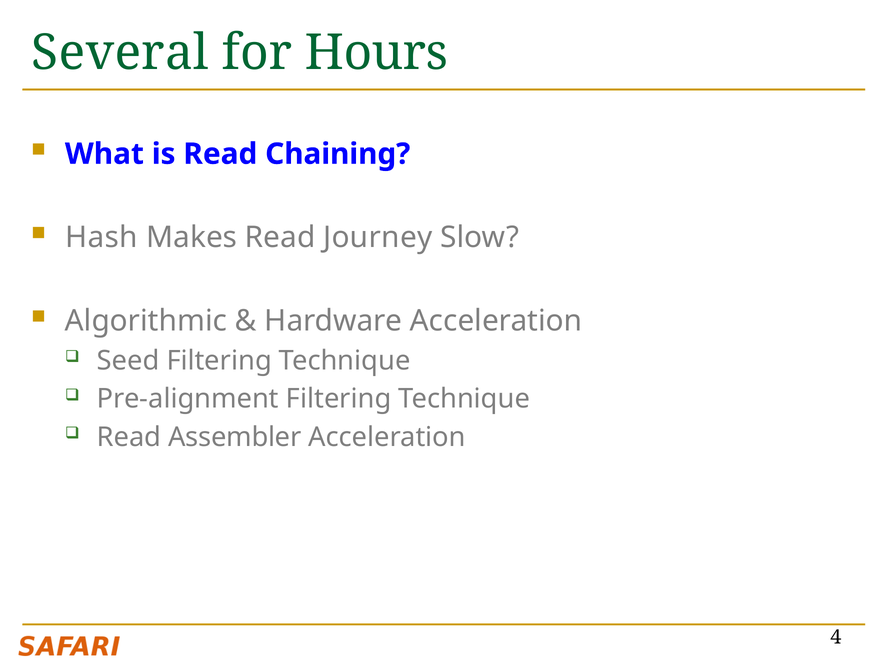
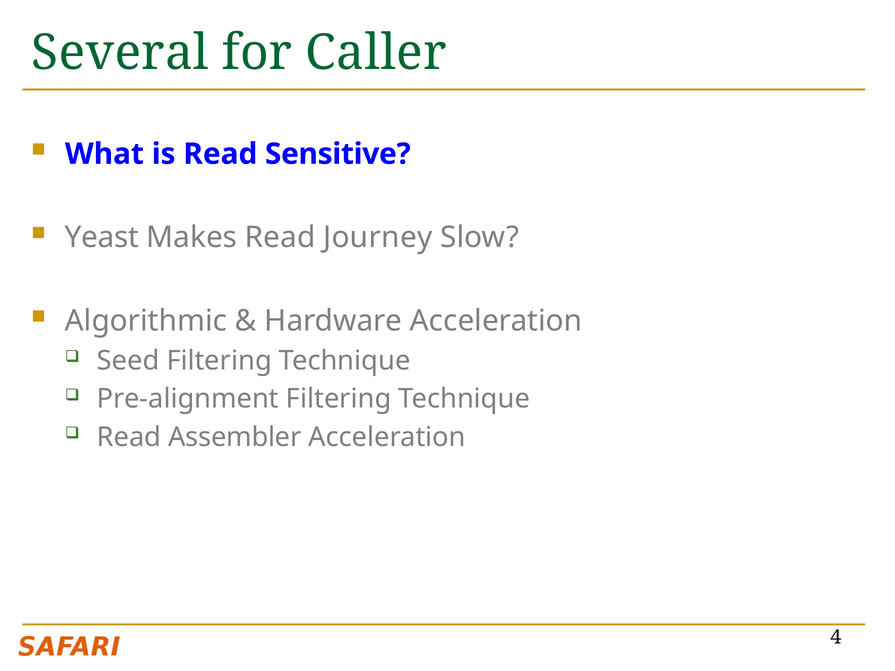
Hours: Hours -> Caller (376, 53)
Chaining: Chaining -> Sensitive (338, 154)
Hash: Hash -> Yeast (102, 238)
